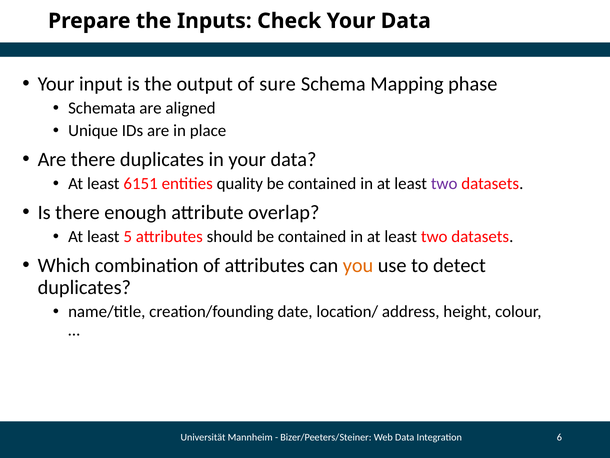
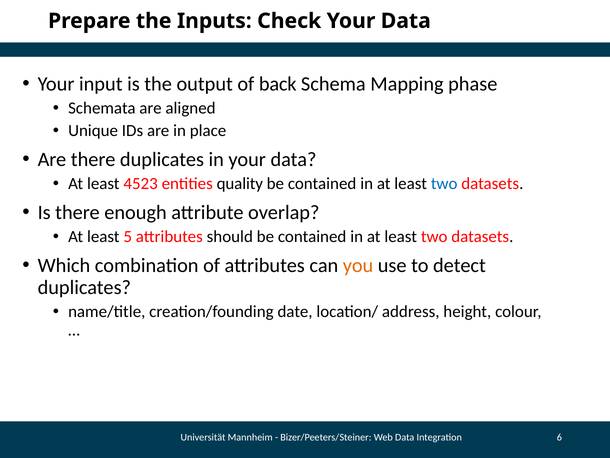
sure: sure -> back (278, 84)
6151: 6151 -> 4523 (141, 184)
two colour: purple -> blue (444, 184)
